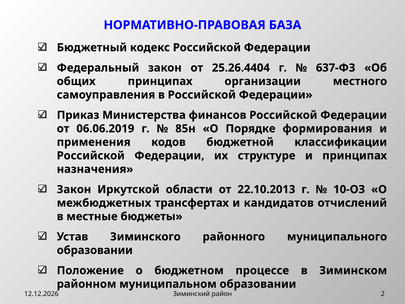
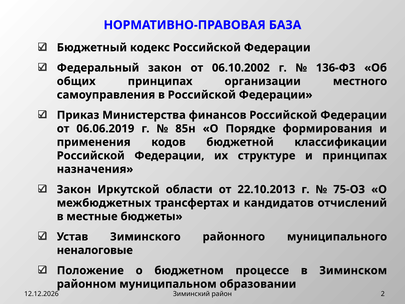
25.26.4404: 25.26.4404 -> 06.10.2002 (241, 68)
637-ФЗ: 637-ФЗ -> 136-ФЗ (336, 68)
10-ОЗ: 10-ОЗ -> 75-ОЗ (349, 189)
образовании: образовании -> неналоговые (95, 250)
